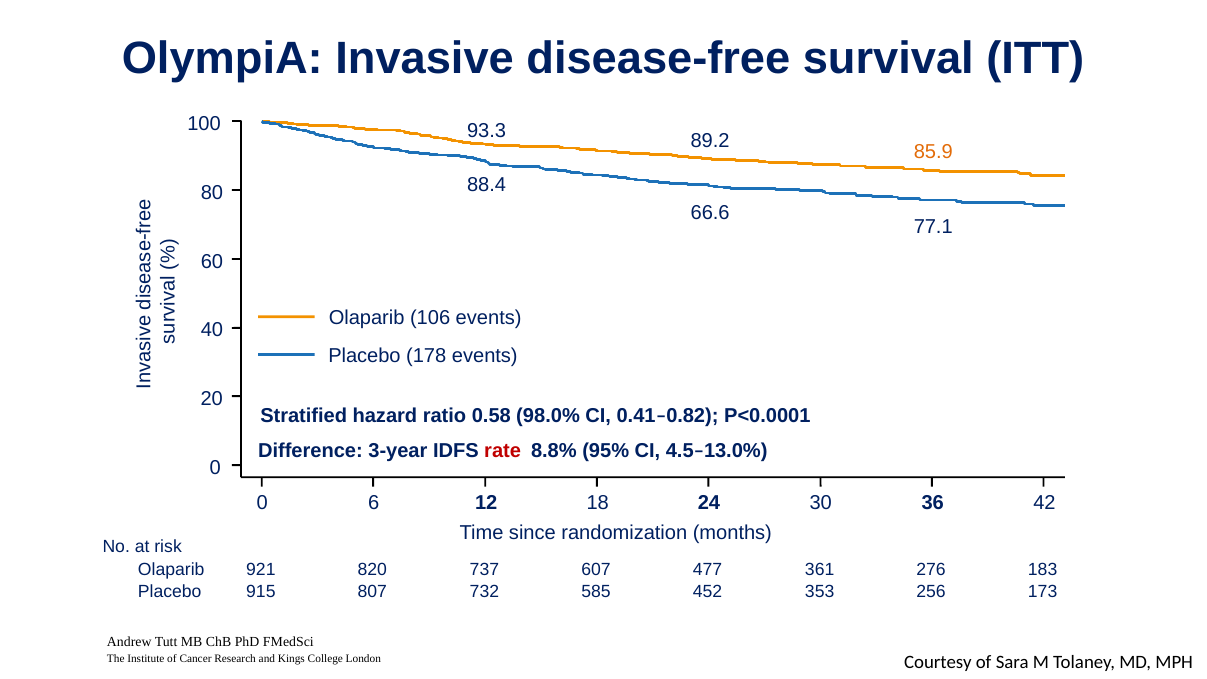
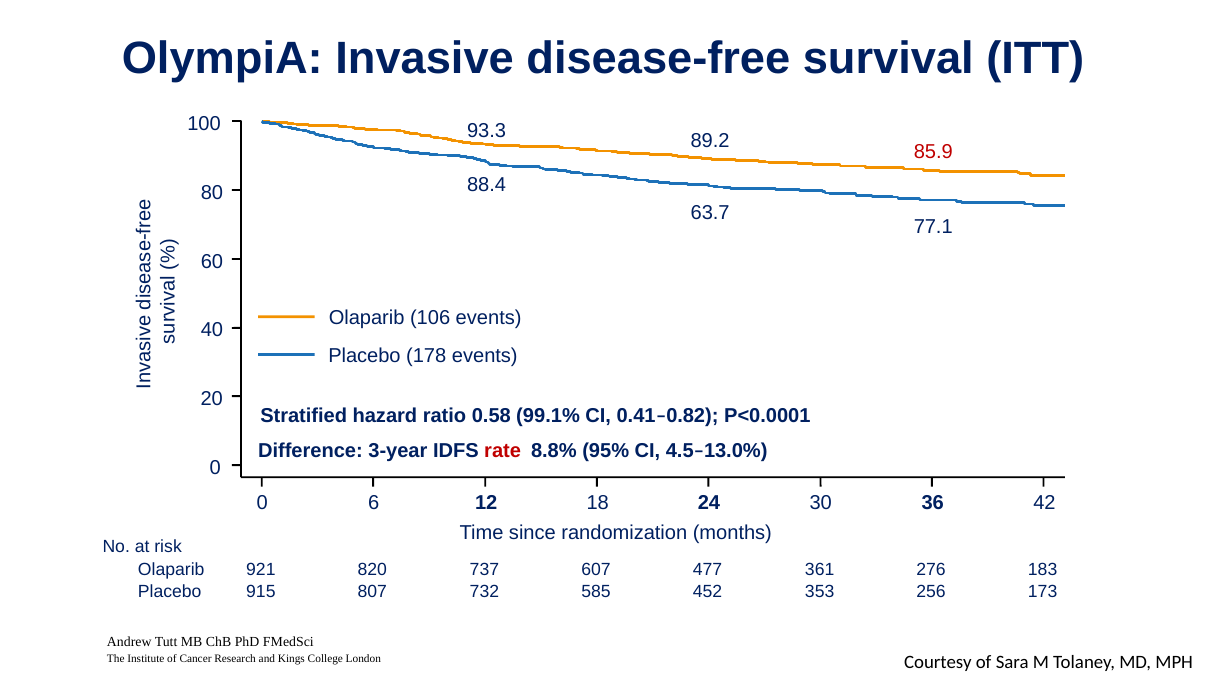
85.9 colour: orange -> red (933, 152)
66.6: 66.6 -> 63.7 (710, 213)
98.0%: 98.0% -> 99.1% (548, 416)
